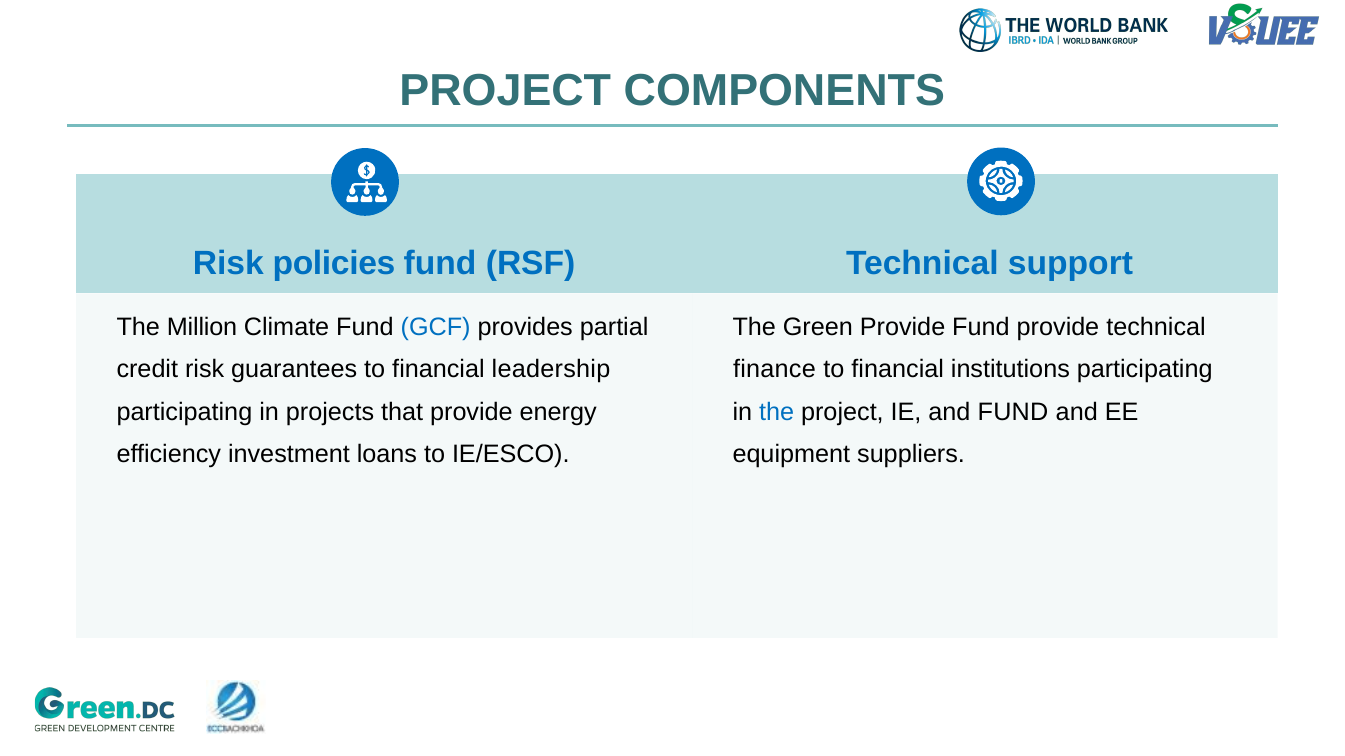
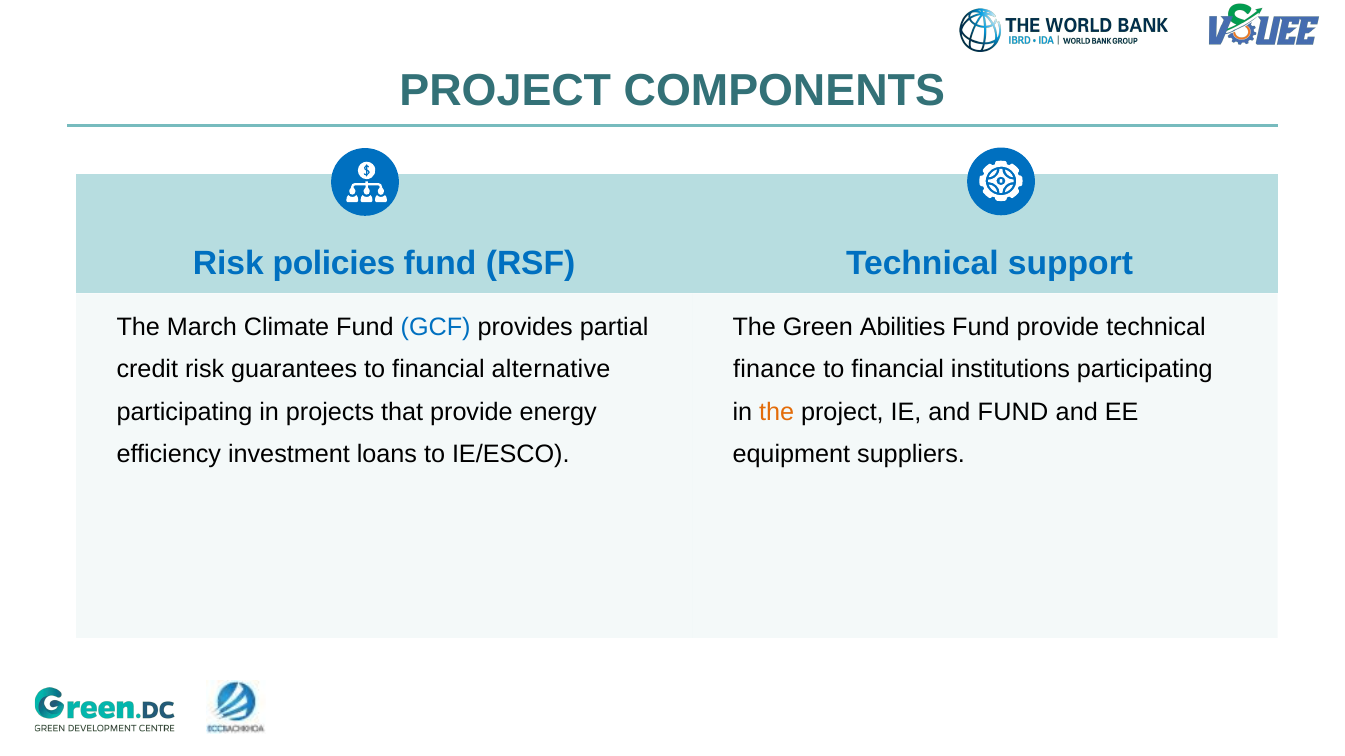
Million: Million -> March (202, 327)
Green Provide: Provide -> Abilities (903, 327)
leadership: leadership -> alternative (551, 370)
the colour: blue -> orange (777, 412)
